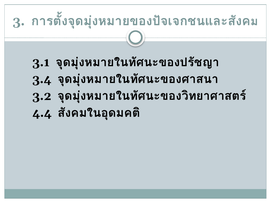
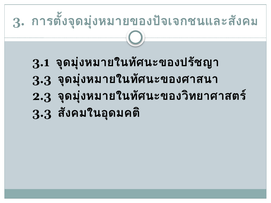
3.4: 3.4 -> 3.3 (42, 79)
3.2: 3.2 -> 2.3 (42, 96)
4.4: 4.4 -> 3.3 (42, 113)
